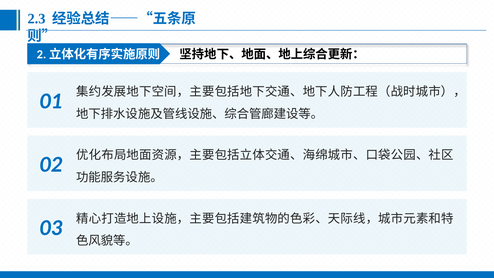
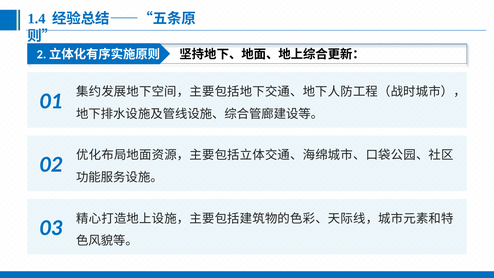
2.3: 2.3 -> 1.4 (36, 19)
